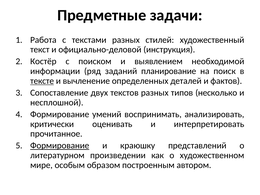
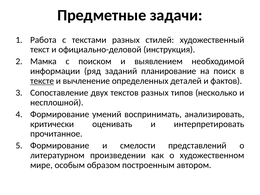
Костёр: Костёр -> Мамка (43, 61)
Формирование underline: present -> none (60, 146)
краюшку: краюшку -> смелости (138, 146)
